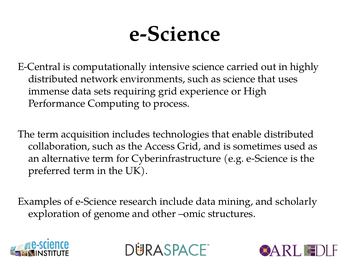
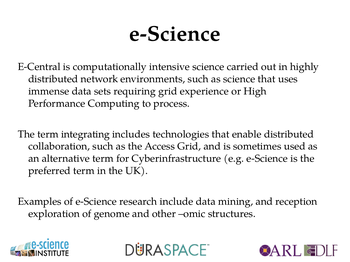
acquisition: acquisition -> integrating (85, 134)
scholarly: scholarly -> reception (296, 202)
